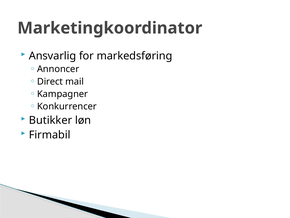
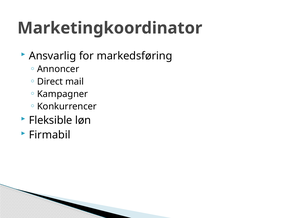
Butikker: Butikker -> Fleksible (51, 120)
